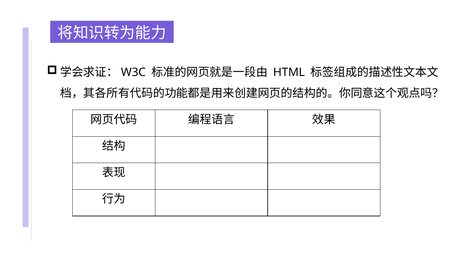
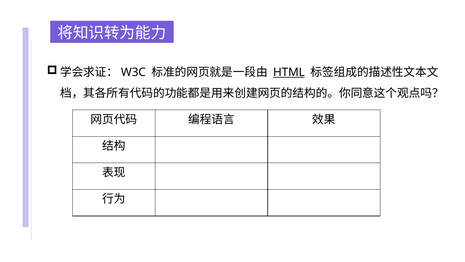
HTML underline: none -> present (289, 72)
